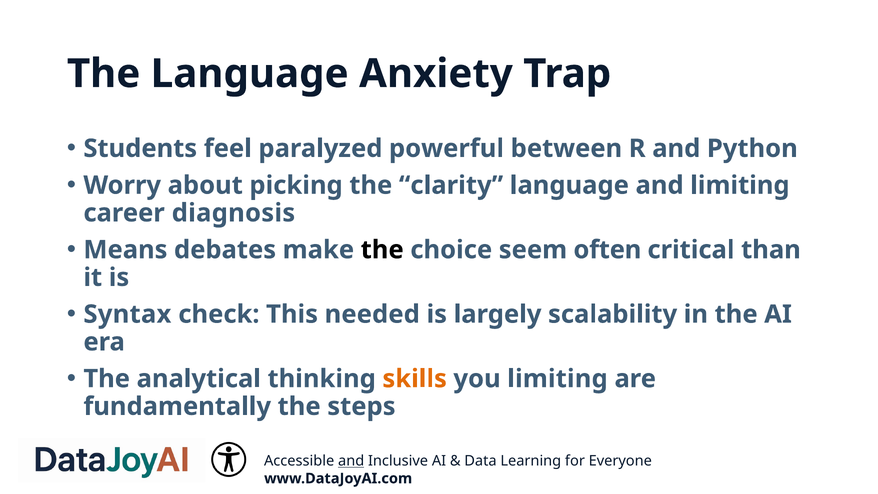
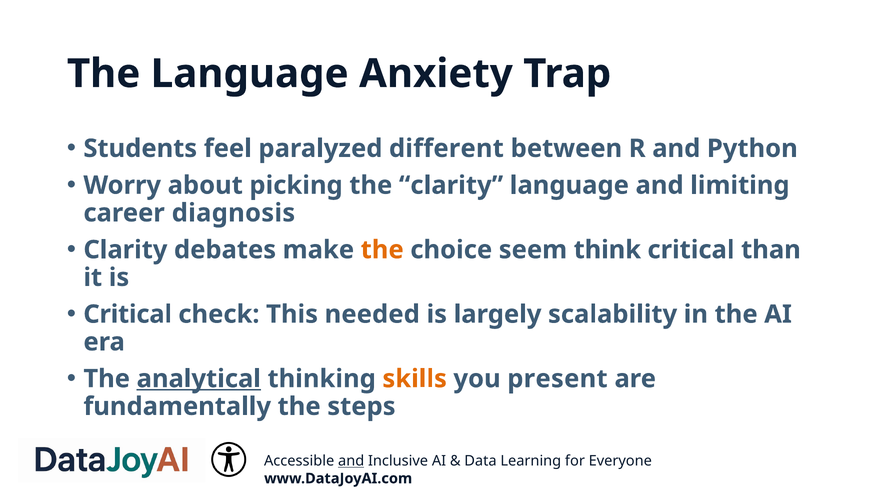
powerful: powerful -> different (446, 148)
Means: Means -> Clarity (125, 250)
the colour: black -> orange (382, 250)
often: often -> think (607, 250)
Syntax: Syntax -> Critical (128, 314)
analytical underline: none -> present (199, 379)
you limiting: limiting -> present (557, 379)
